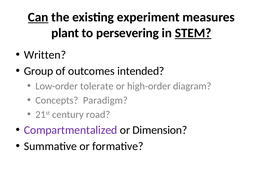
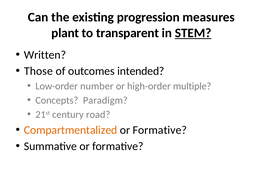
Can underline: present -> none (38, 17)
experiment: experiment -> progression (148, 17)
persevering: persevering -> transparent (128, 33)
Group: Group -> Those (38, 71)
tolerate: tolerate -> number (97, 86)
diagram: diagram -> multiple (192, 86)
Compartmentalized colour: purple -> orange (71, 130)
Dimension: Dimension -> Formative (160, 130)
